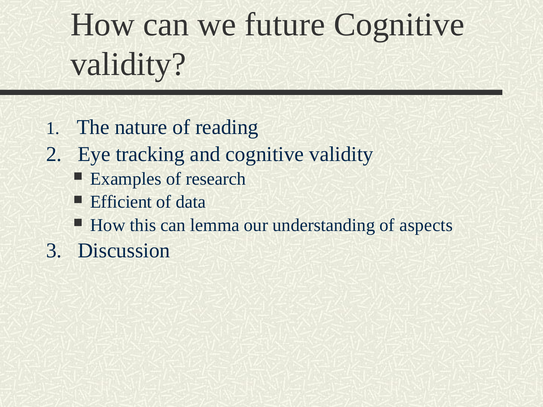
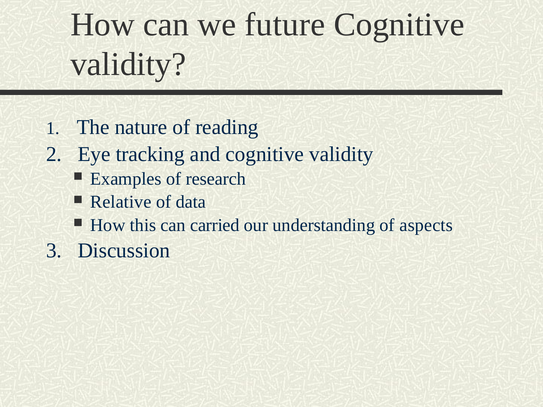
Efficient: Efficient -> Relative (121, 202)
lemma: lemma -> carried (215, 225)
